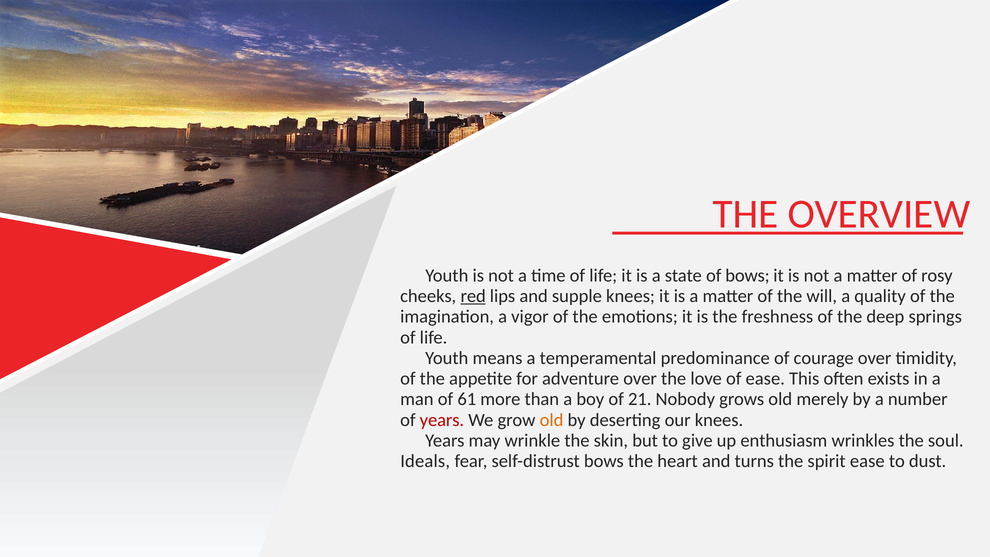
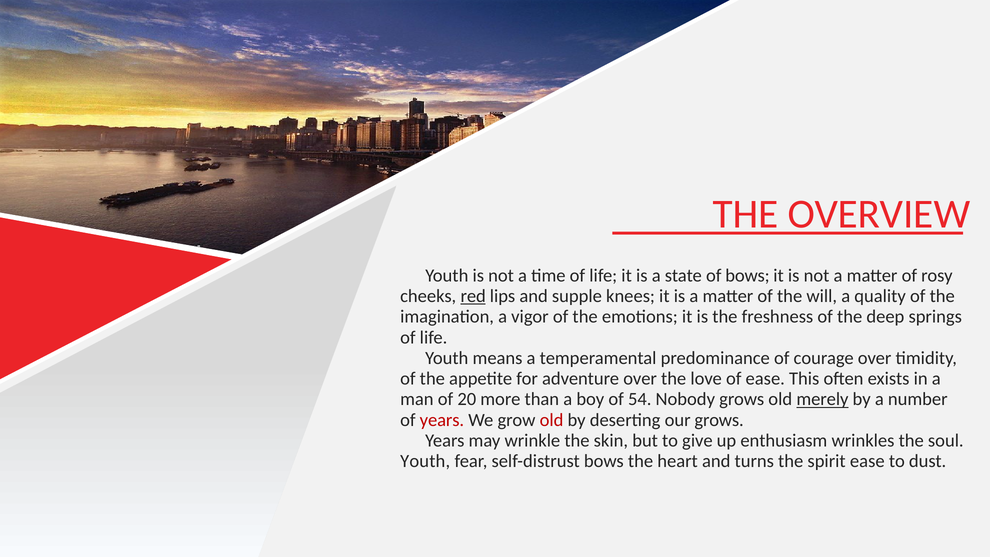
61: 61 -> 20 (467, 399)
21: 21 -> 54 (640, 399)
merely underline: none -> present (822, 399)
old colour: orange -> red (552, 420)
our knees: knees -> grows (719, 420)
Ideals: Ideals -> Youth (425, 461)
